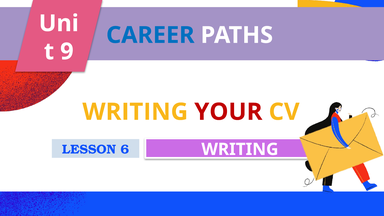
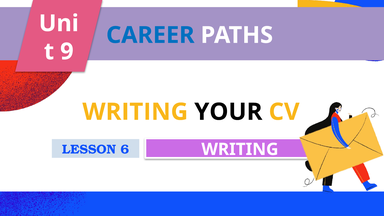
YOUR colour: red -> black (228, 112)
